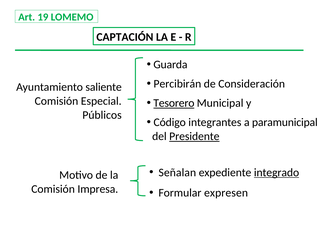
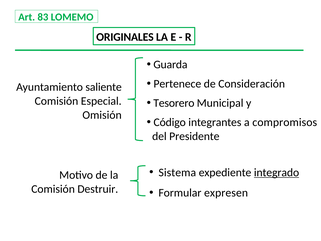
19: 19 -> 83 (43, 17)
CAPTACIÓN: CAPTACIÓN -> ORIGINALES (125, 37)
Percibirán: Percibirán -> Pertenece (177, 84)
Tesorero underline: present -> none (174, 103)
Públicos: Públicos -> Omisión (102, 115)
paramunicipal: paramunicipal -> compromisos (285, 122)
Presidente underline: present -> none (194, 136)
Señalan: Señalan -> Sistema (177, 172)
Impresa: Impresa -> Destruir (98, 189)
